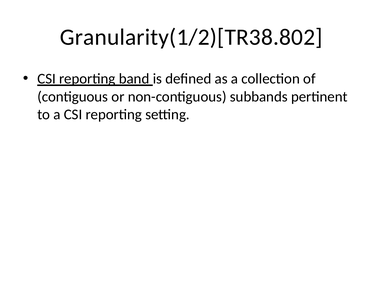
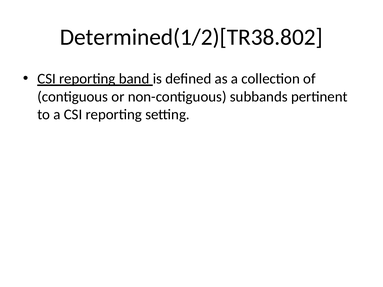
Granularity(1/2)[TR38.802: Granularity(1/2)[TR38.802 -> Determined(1/2)[TR38.802 (191, 37)
